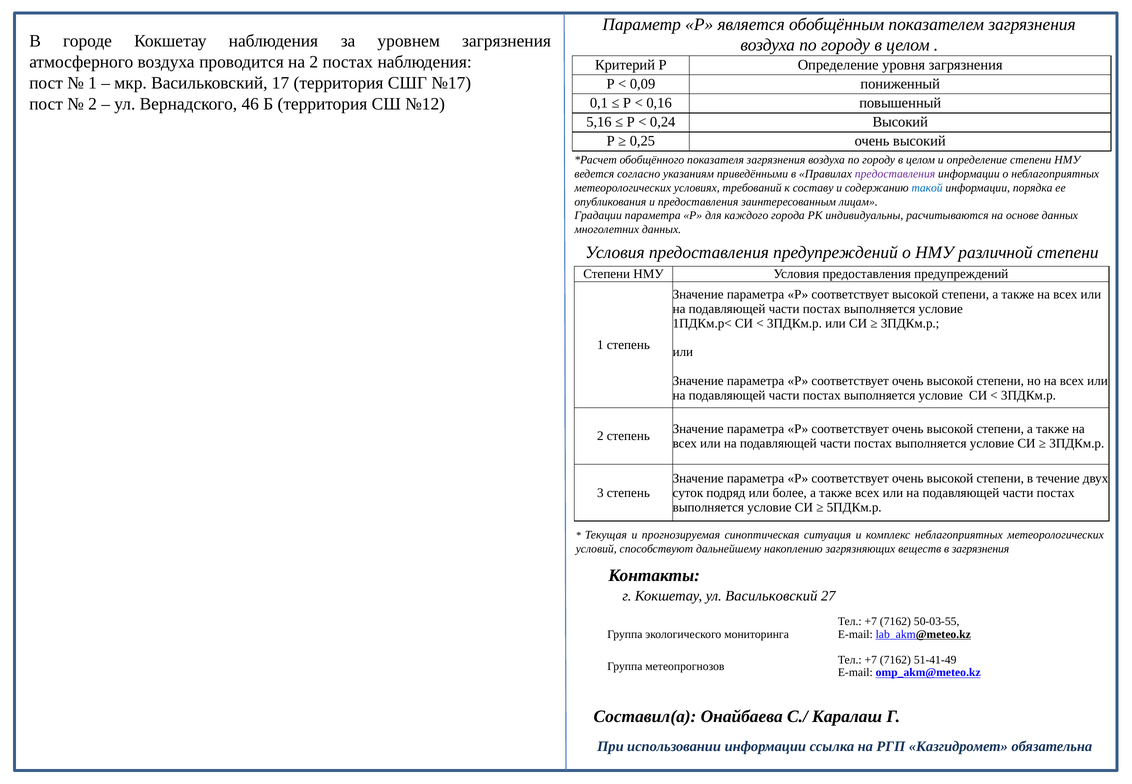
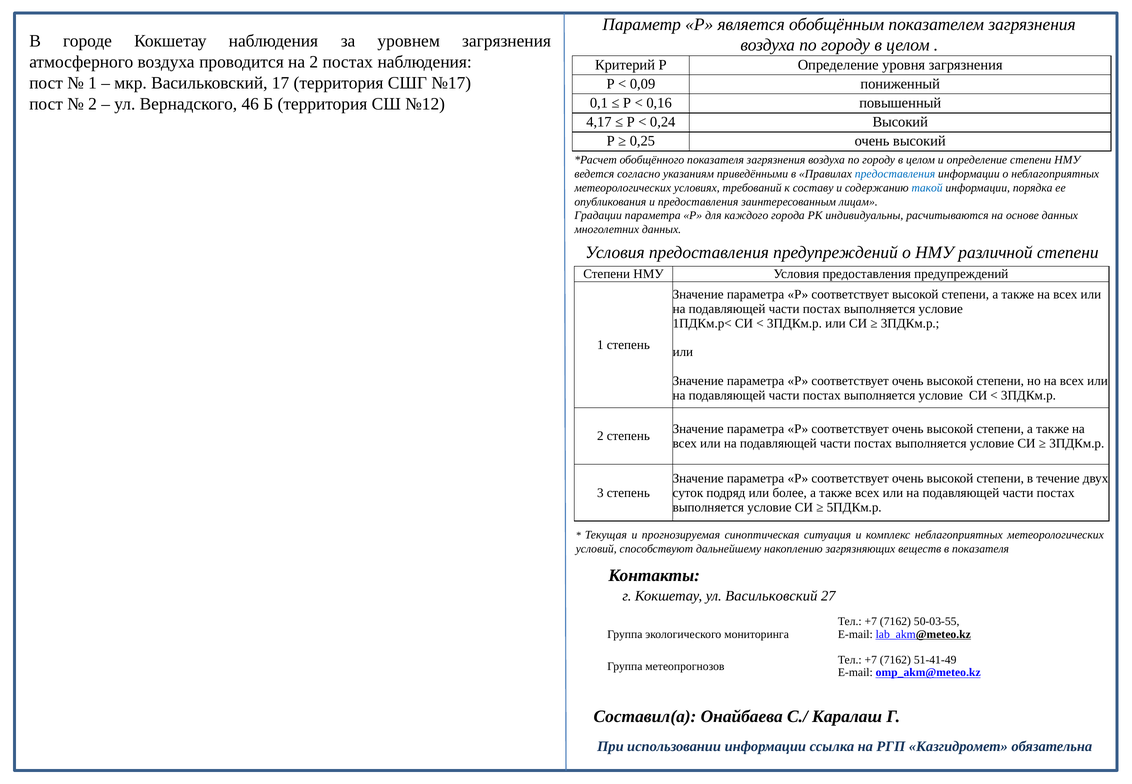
5,16: 5,16 -> 4,17 (599, 122)
предоставления colour: purple -> blue (895, 174)
в загрязнения: загрязнения -> показателя (981, 549)
